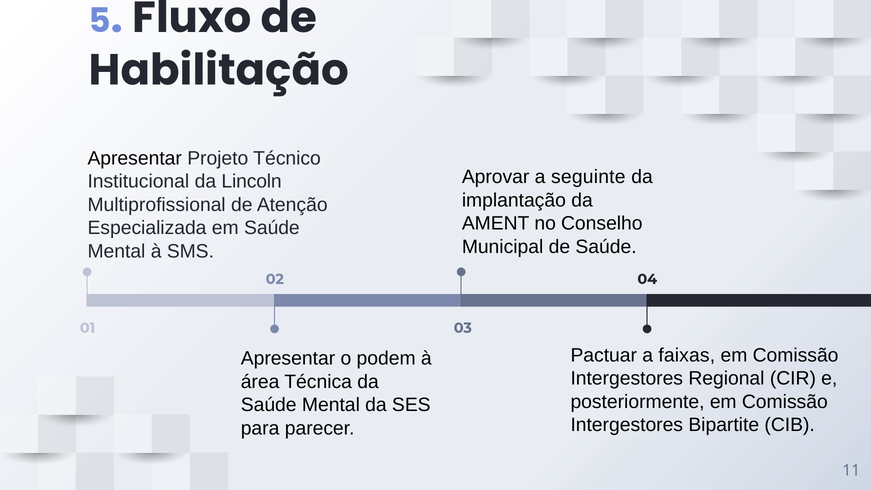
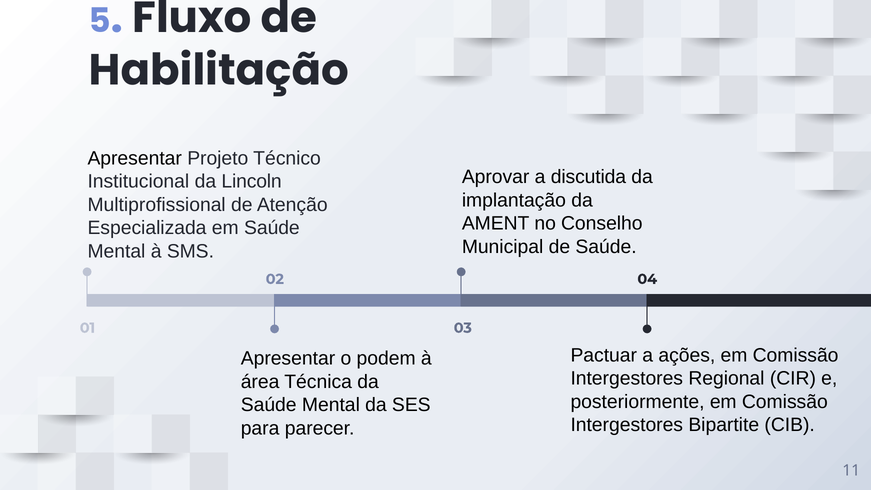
seguinte: seguinte -> discutida (588, 177)
faixas: faixas -> ações (687, 355)
